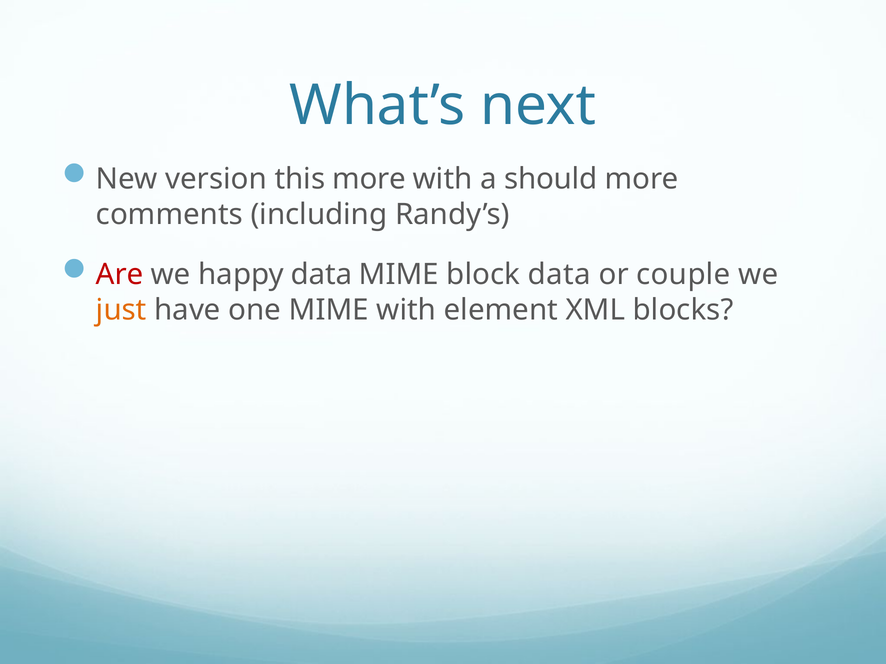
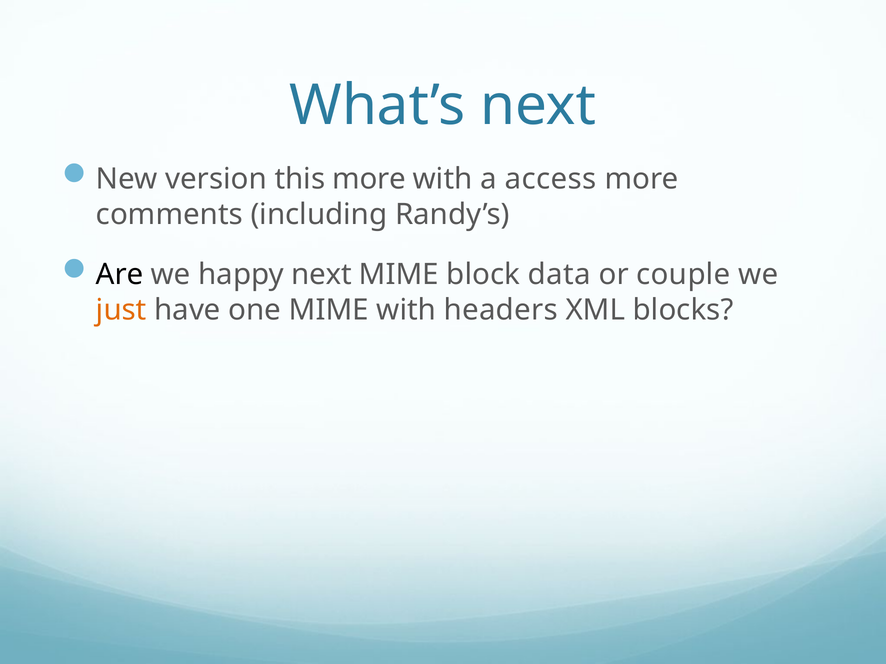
should: should -> access (551, 179)
Are colour: red -> black (120, 275)
happy data: data -> next (322, 275)
element: element -> headers (501, 310)
